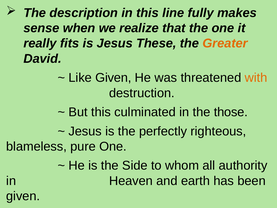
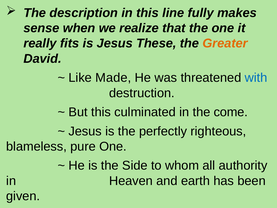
Like Given: Given -> Made (113, 78)
with colour: orange -> blue (256, 78)
those: those -> come (231, 112)
